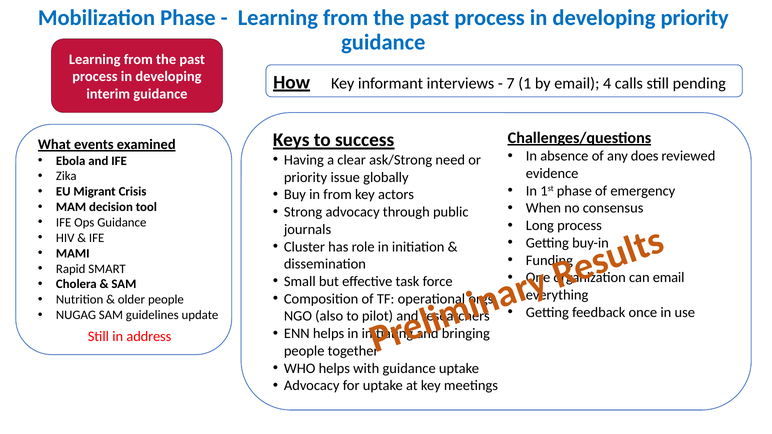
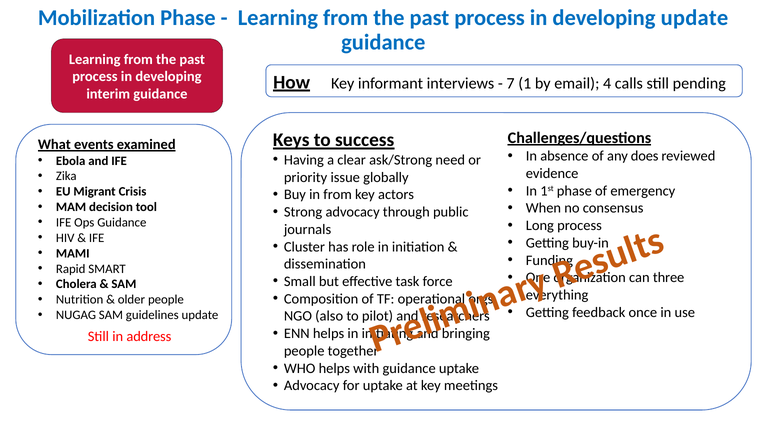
developing priority: priority -> update (694, 18)
can email: email -> three (669, 278)
